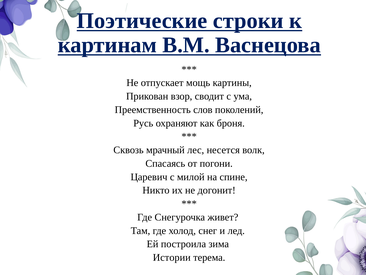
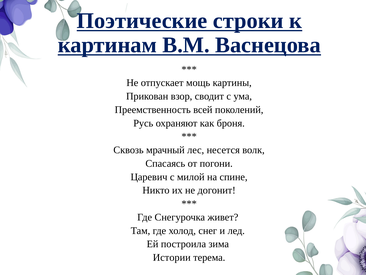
слов: слов -> всей (203, 110)
